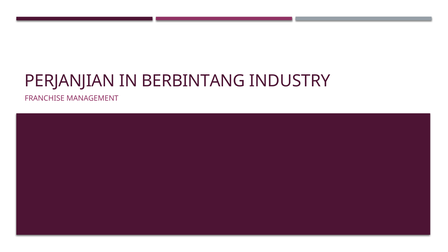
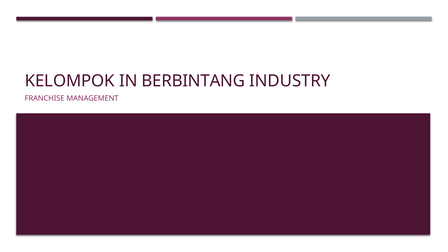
PERJANJIAN: PERJANJIAN -> KELOMPOK (70, 81)
